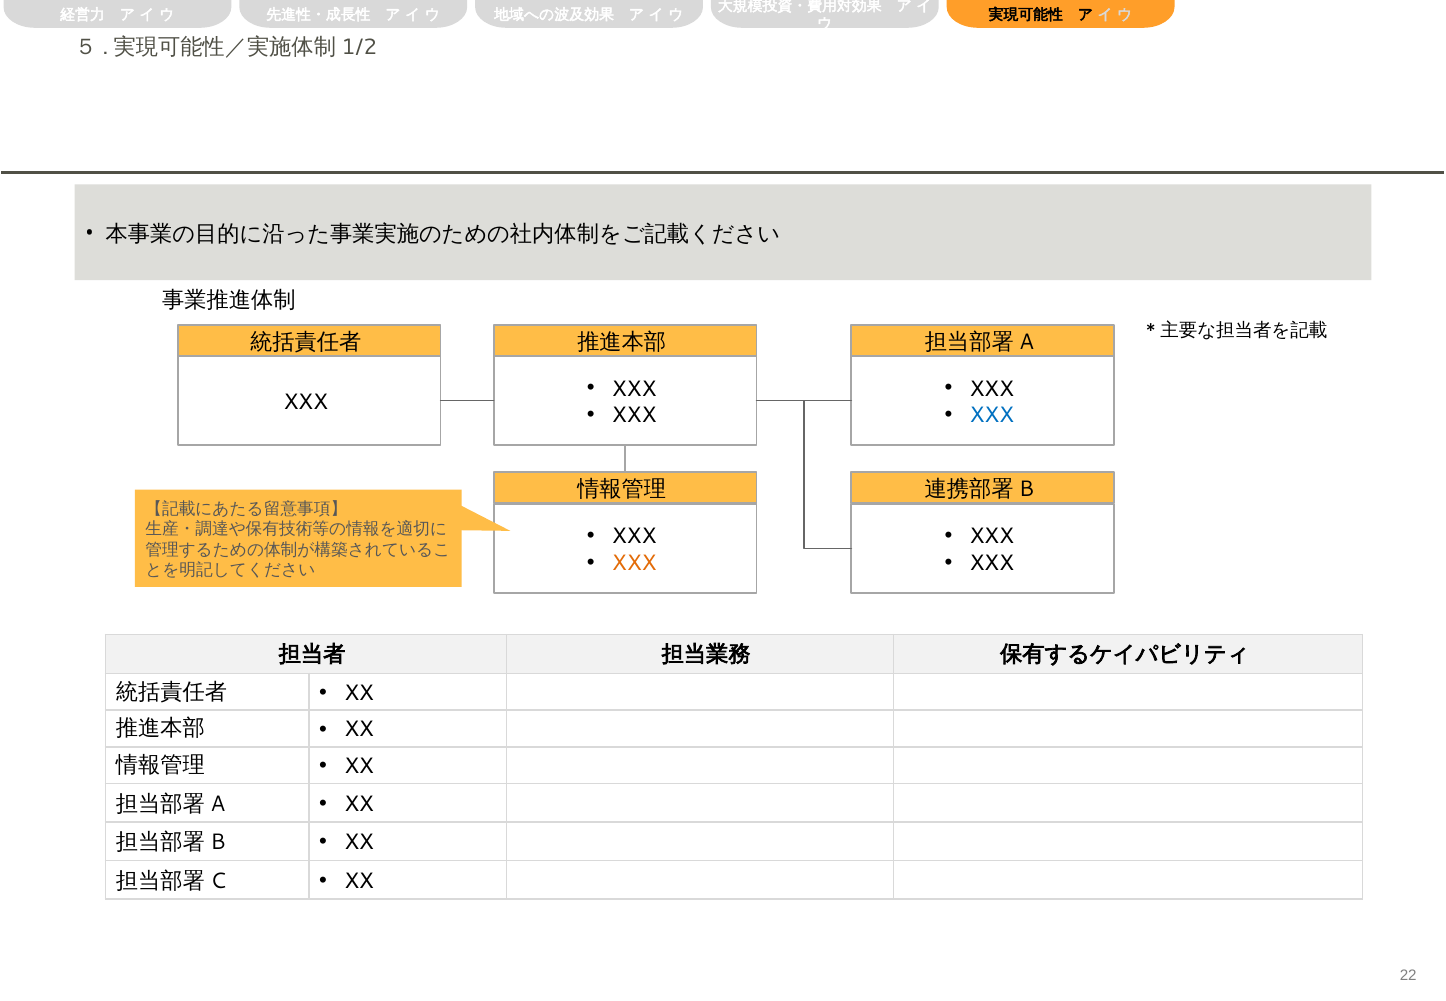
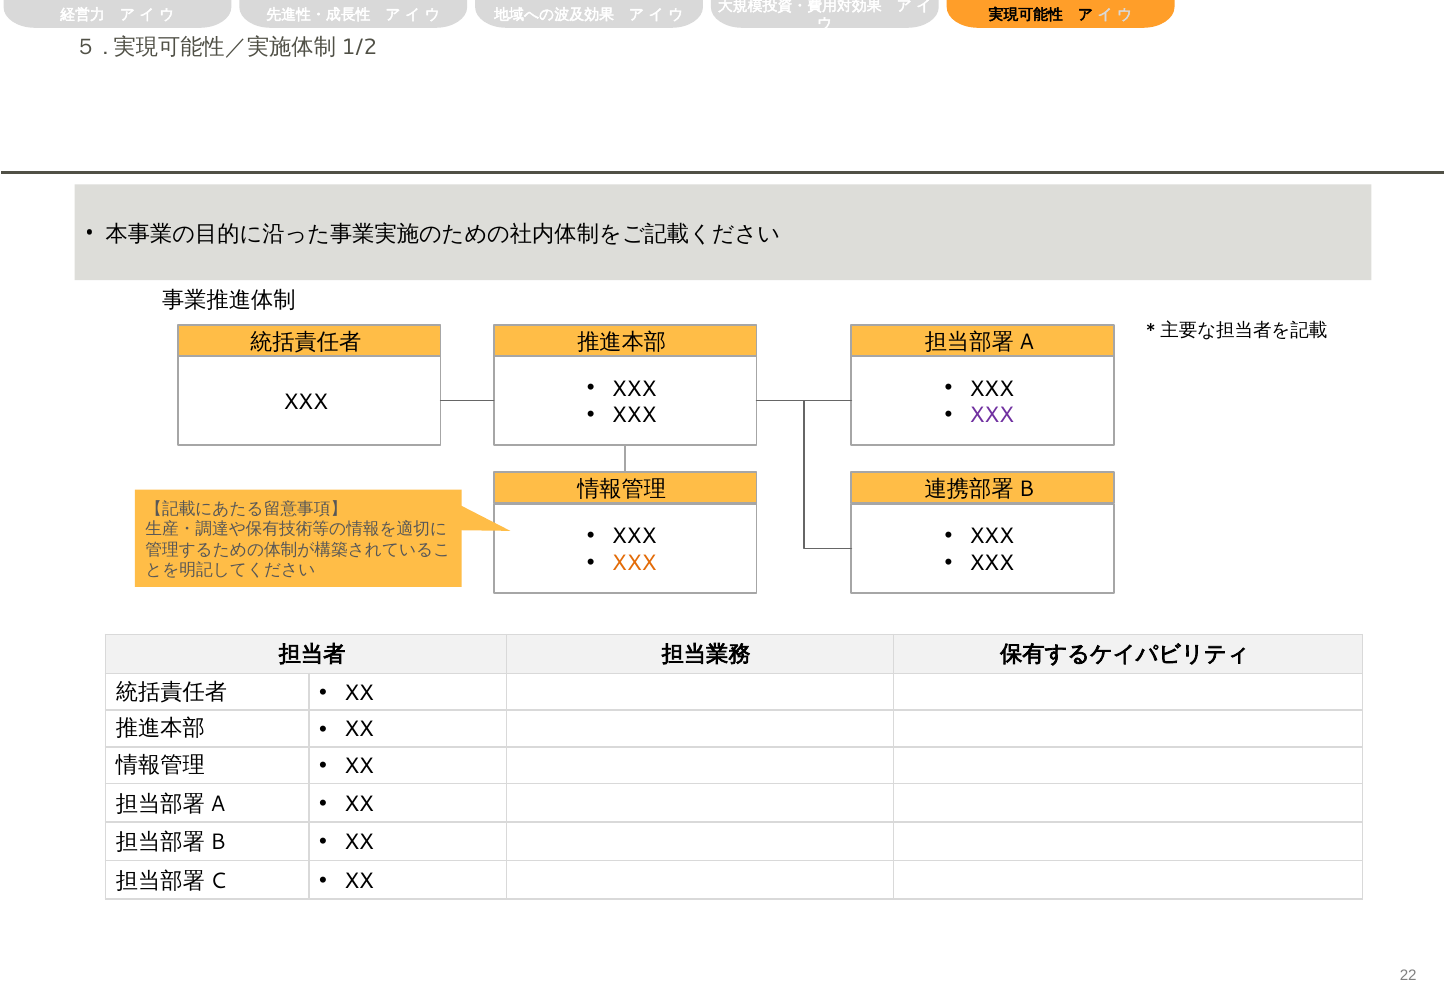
XXX colour: blue -> purple (992, 416)
